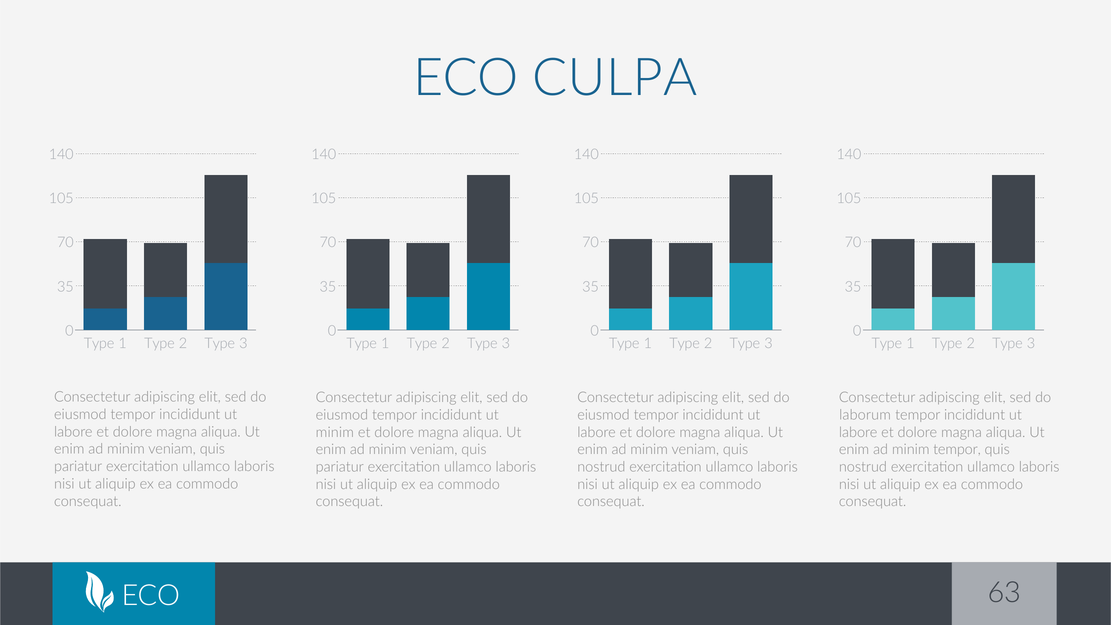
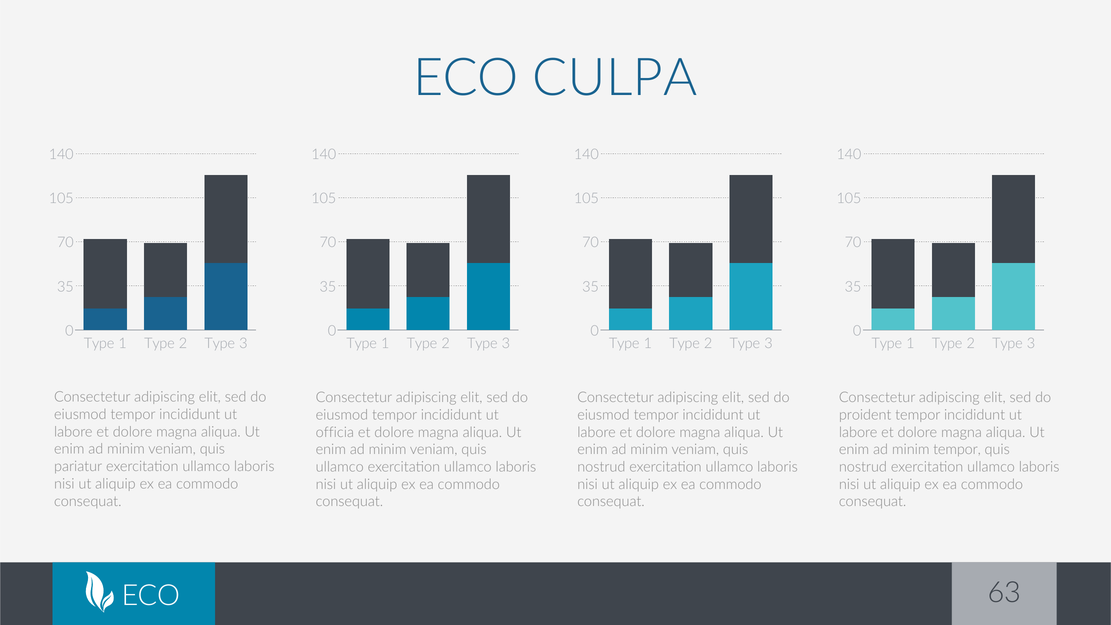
laborum: laborum -> proident (865, 415)
minim: minim -> officia (335, 432)
pariatur: pariatur -> ullamco (340, 467)
